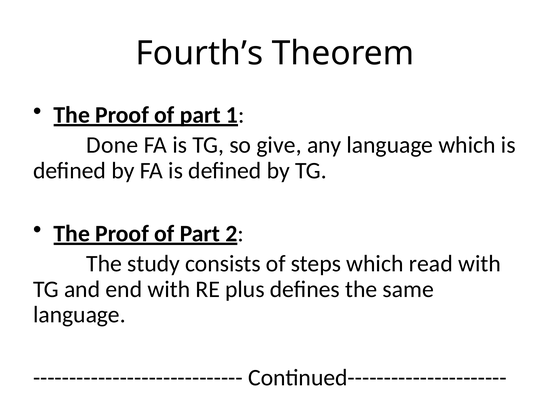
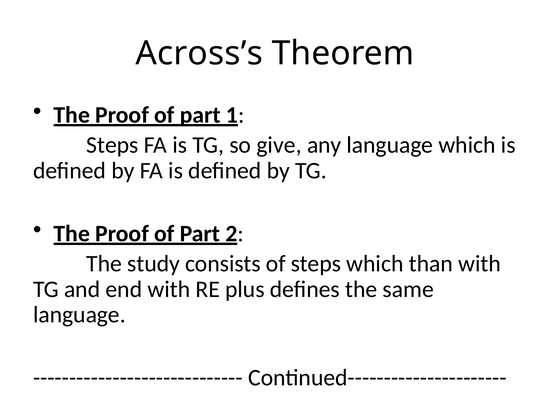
Fourth’s: Fourth’s -> Across’s (199, 53)
Done: Done -> Steps (112, 145)
read: read -> than (431, 263)
